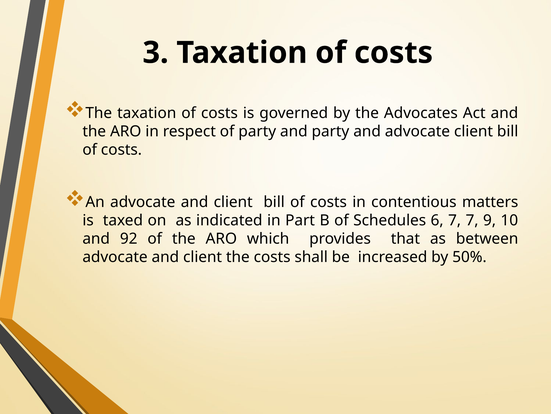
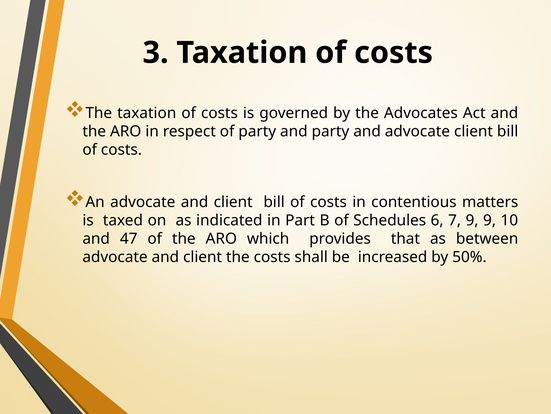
7 7: 7 -> 9 (472, 220)
92: 92 -> 47 (129, 238)
